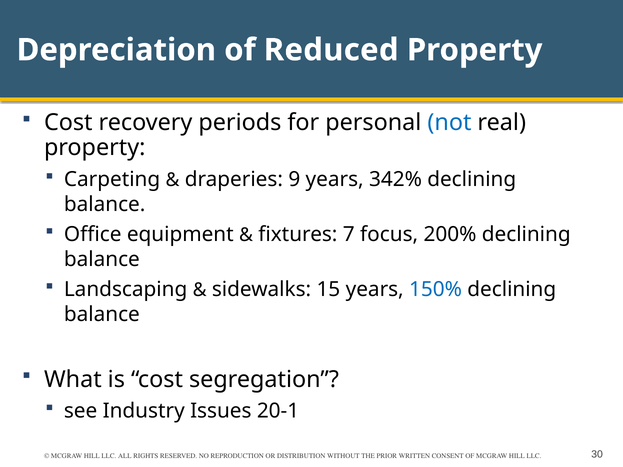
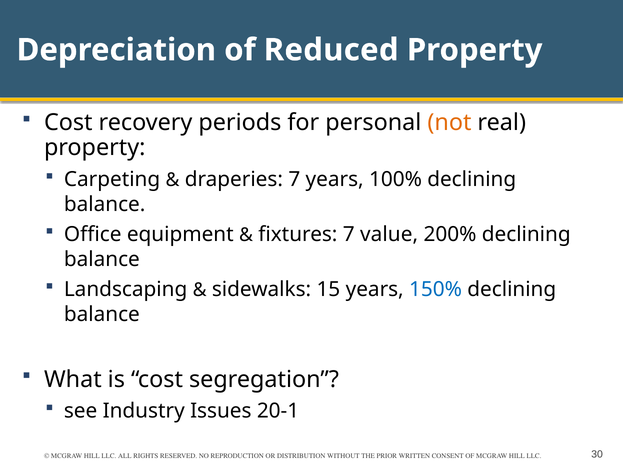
not colour: blue -> orange (449, 123)
draperies 9: 9 -> 7 (294, 180)
342%: 342% -> 100% (395, 180)
focus: focus -> value (389, 235)
